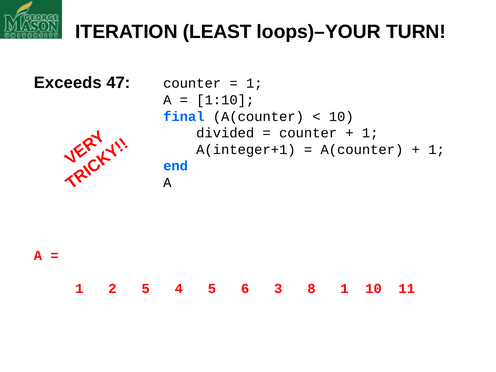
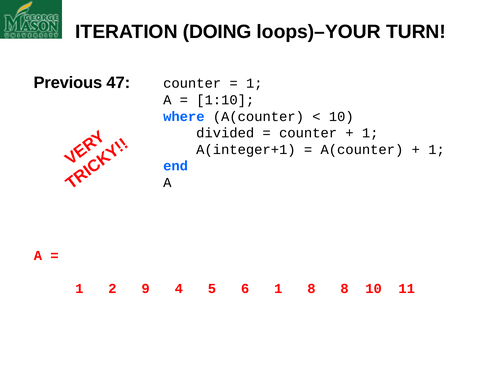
LEAST: LEAST -> DOING (217, 32)
Exceeds: Exceeds -> Previous (68, 83)
final: final -> where (184, 116)
2 5: 5 -> 9 (146, 289)
6 3: 3 -> 1 (278, 289)
8 1: 1 -> 8 (344, 289)
